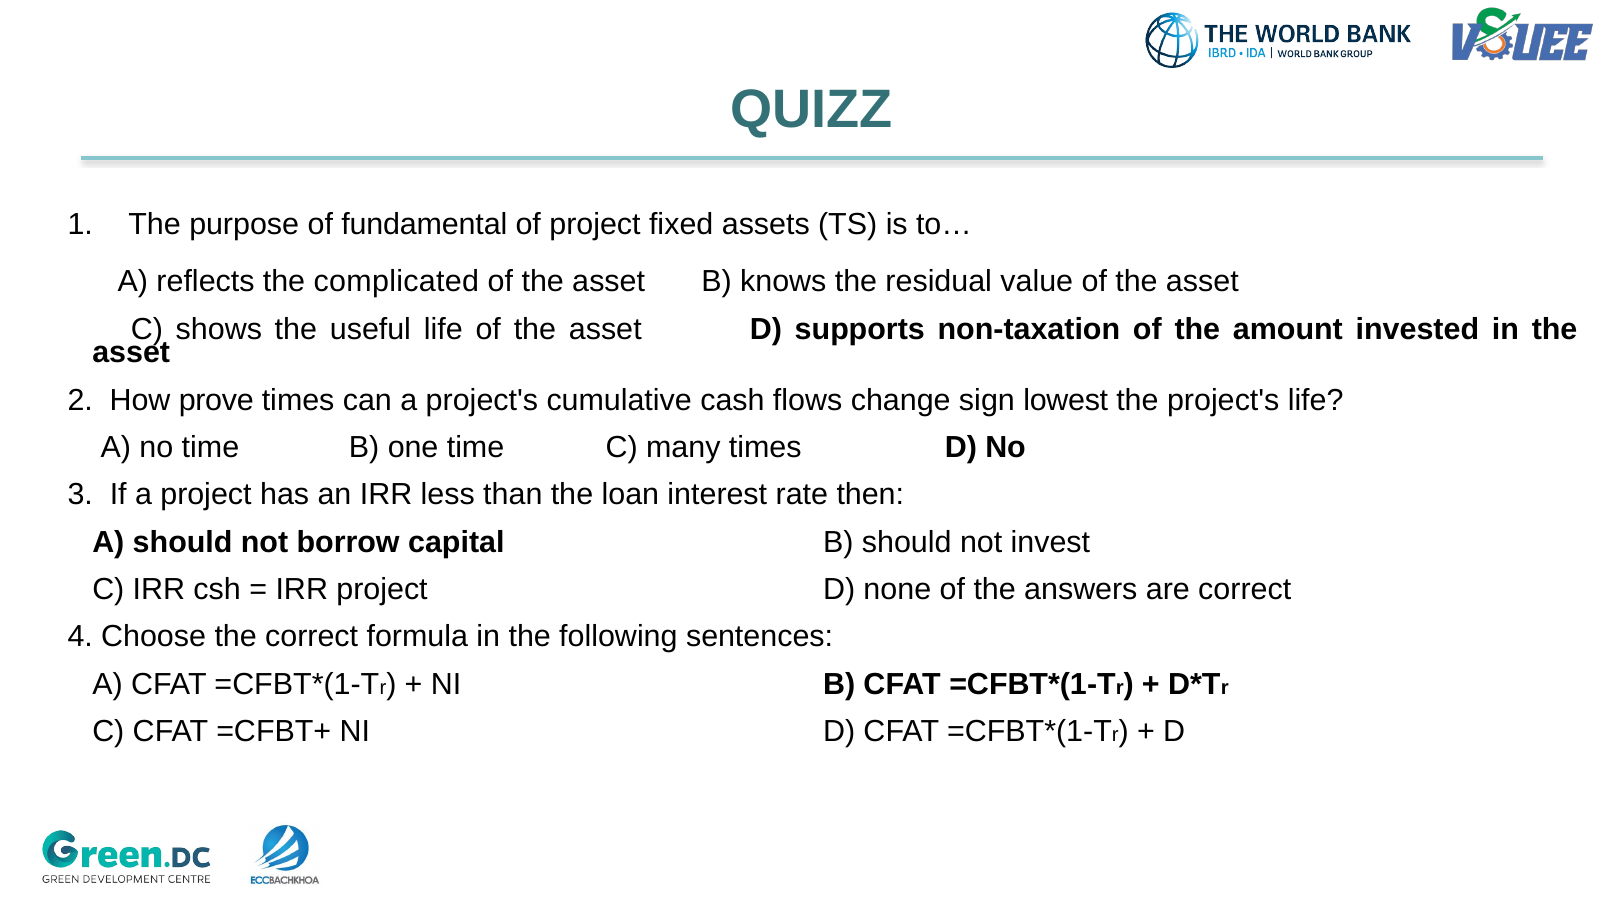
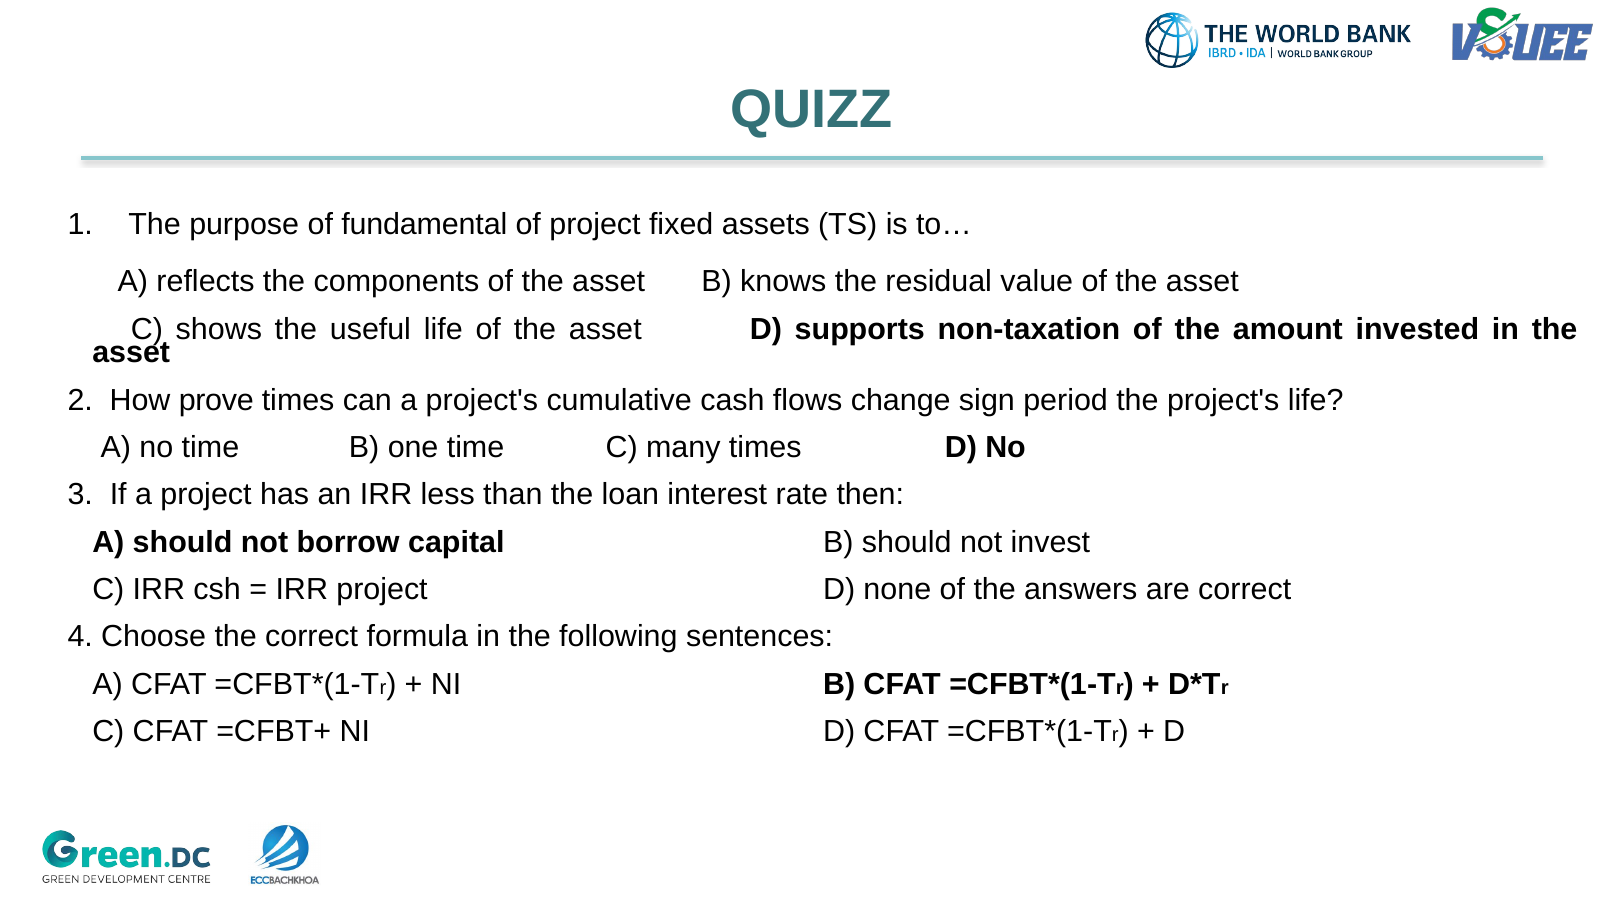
complicated: complicated -> components (397, 282)
lowest: lowest -> period (1066, 400)
